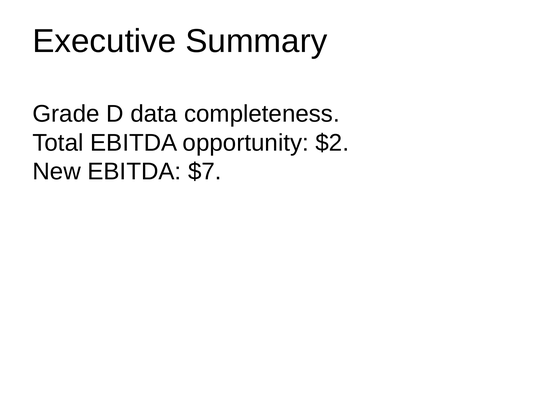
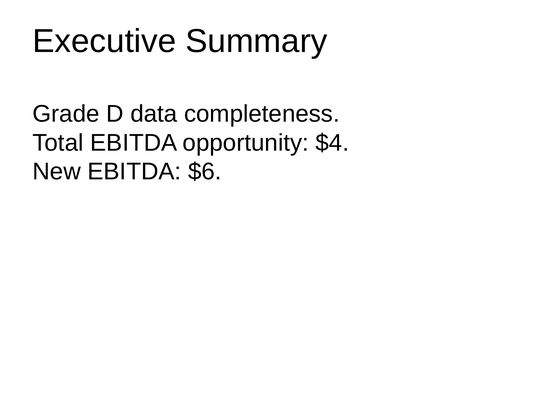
$2: $2 -> $4 (332, 143)
$7: $7 -> $6 (205, 172)
